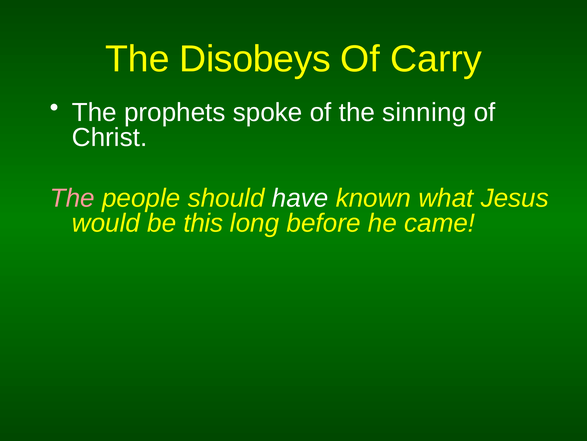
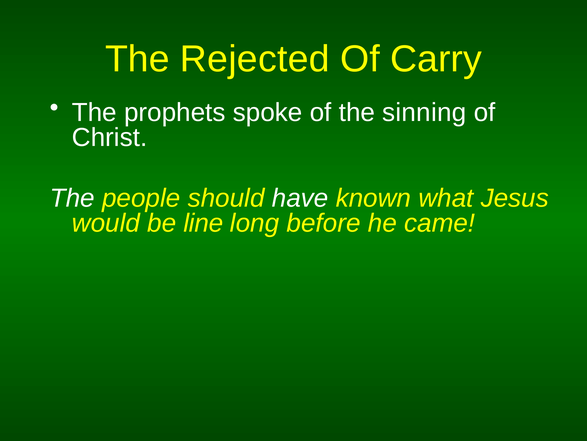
Disobeys: Disobeys -> Rejected (255, 59)
The colour: pink -> white (72, 198)
this: this -> line (203, 223)
